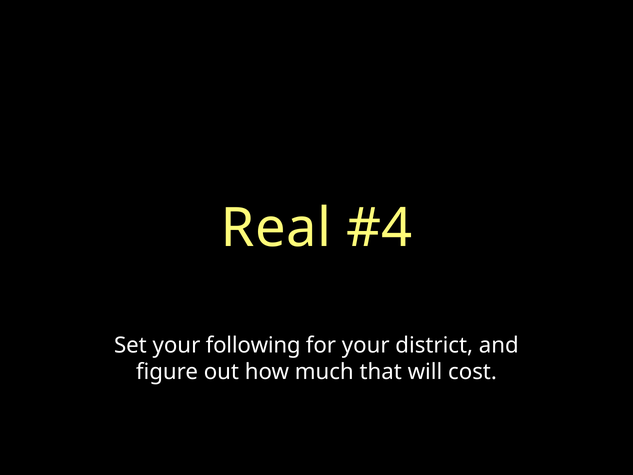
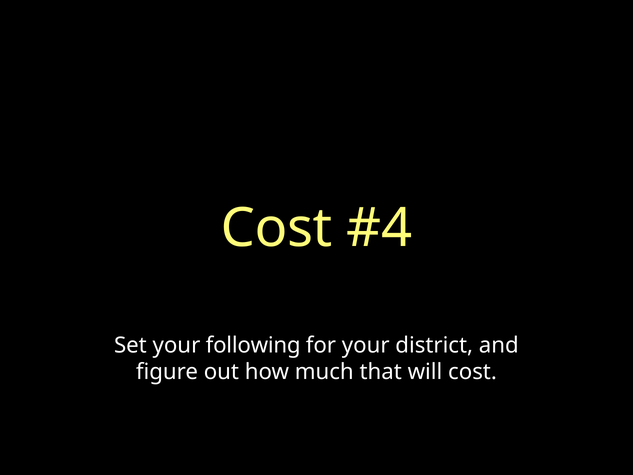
Real: Real -> Cost (276, 228)
